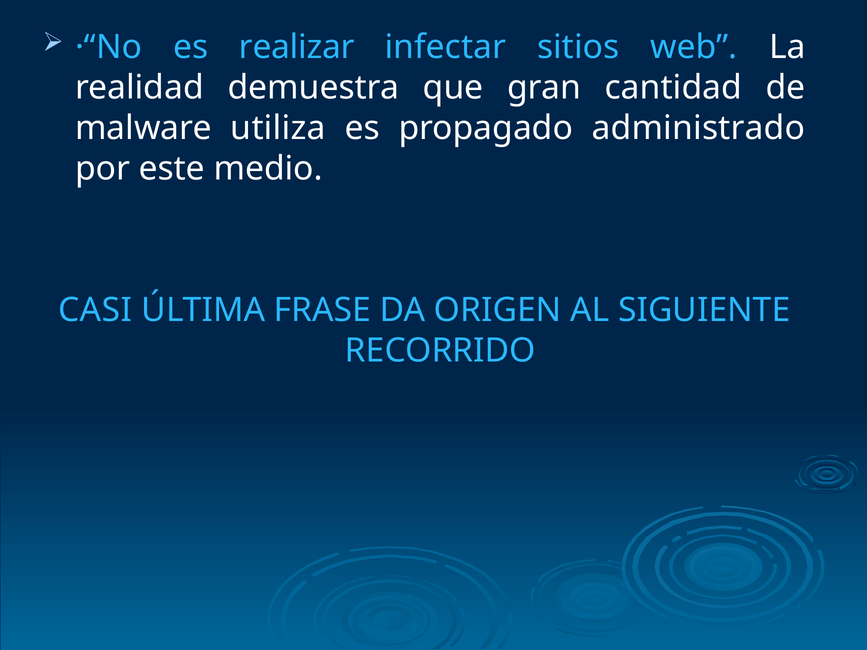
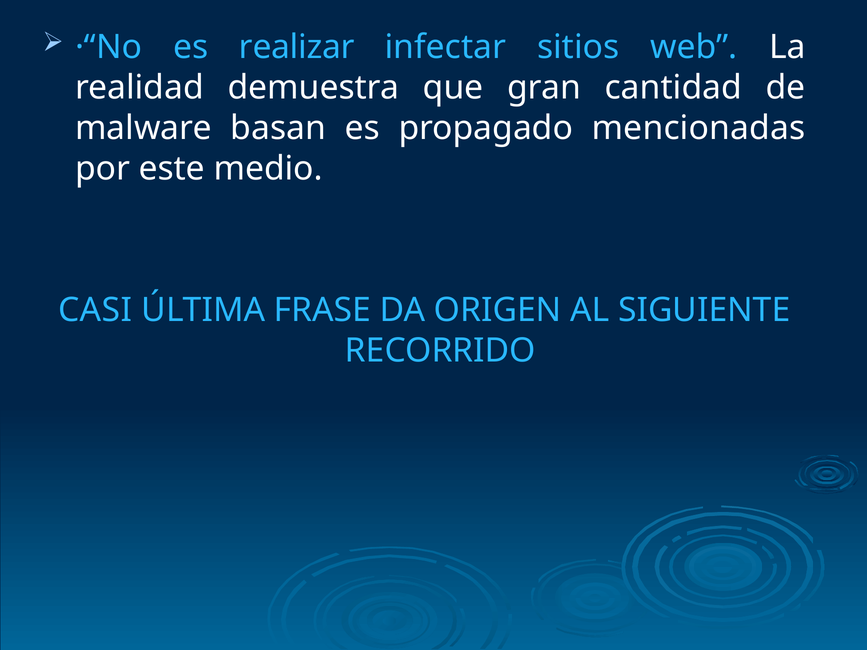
utiliza: utiliza -> basan (278, 128)
administrado: administrado -> mencionadas (698, 128)
